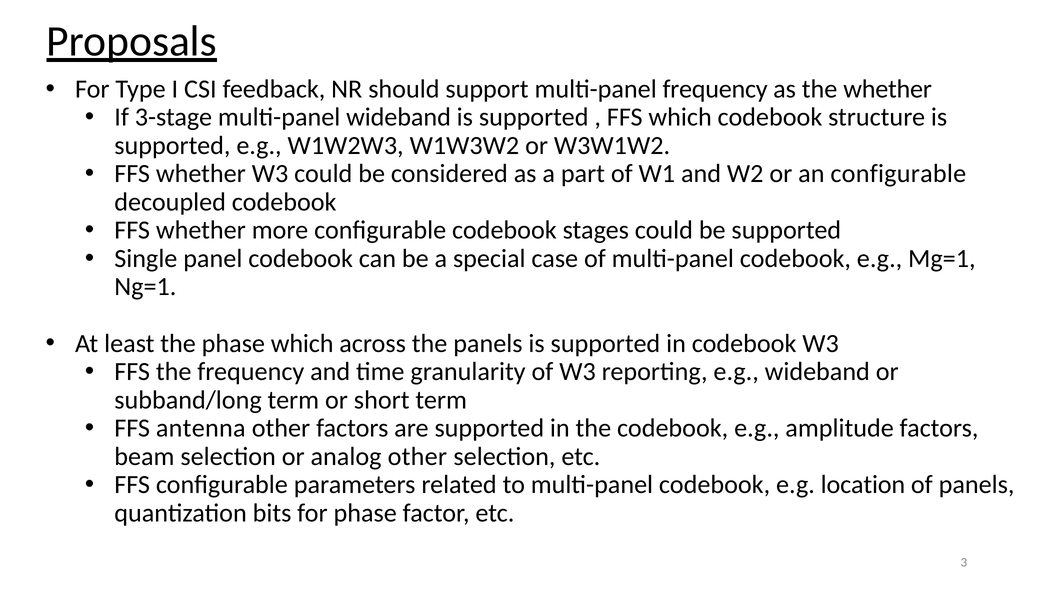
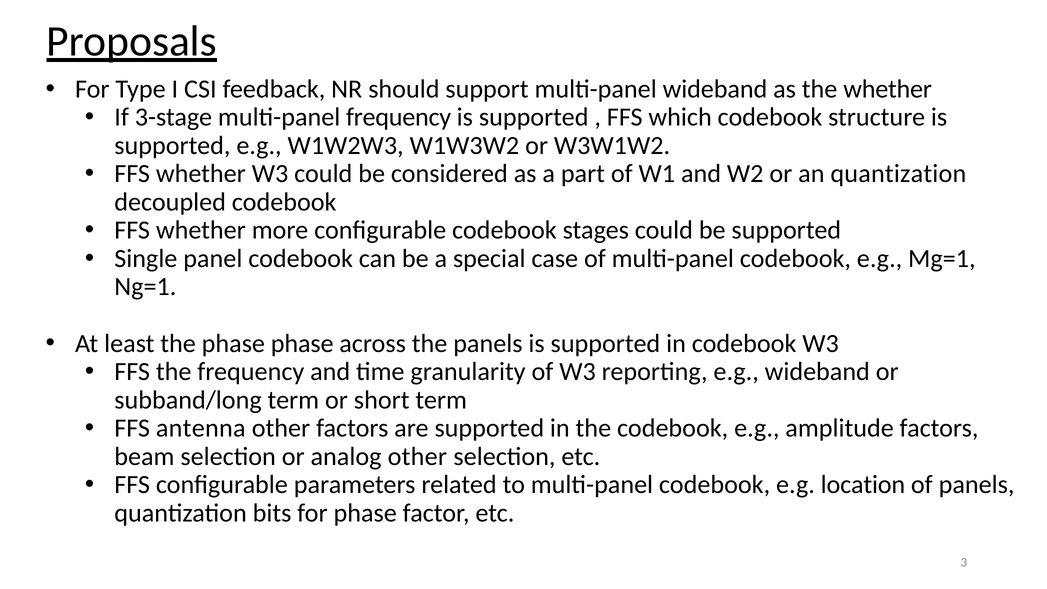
multi-panel frequency: frequency -> wideband (715, 89)
multi-panel wideband: wideband -> frequency (399, 117)
an configurable: configurable -> quantization (898, 174)
phase which: which -> phase (302, 343)
